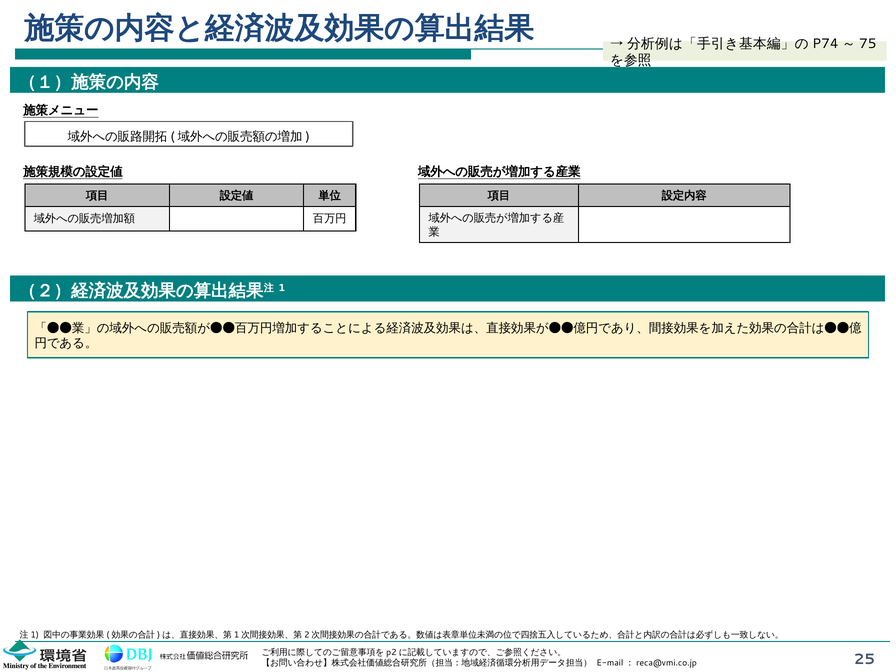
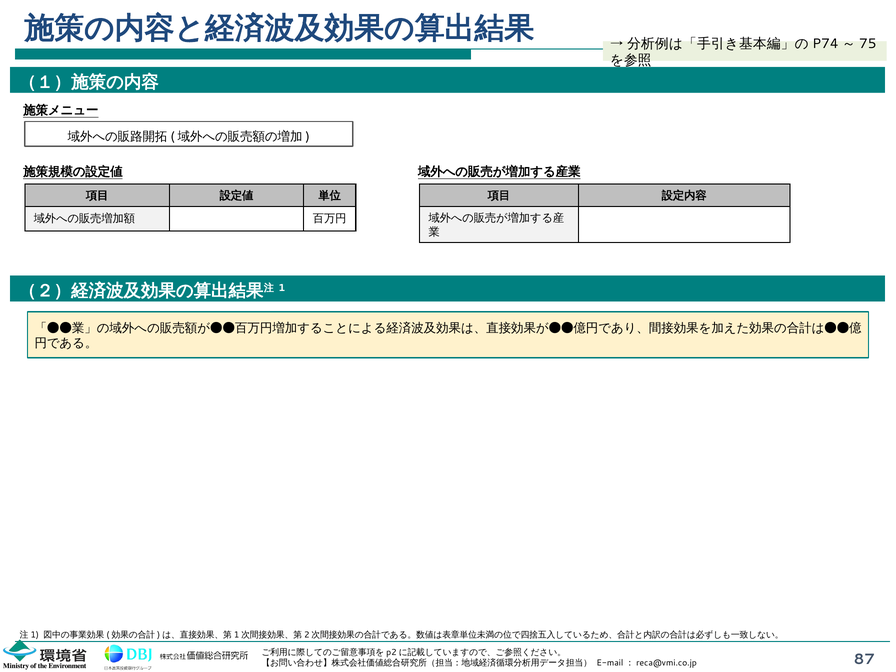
25: 25 -> 87 (864, 659)
